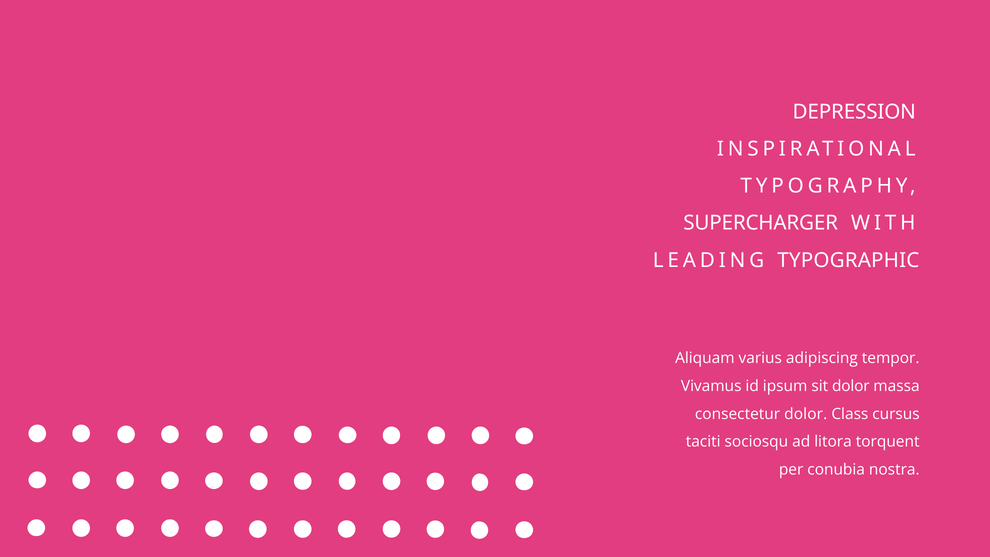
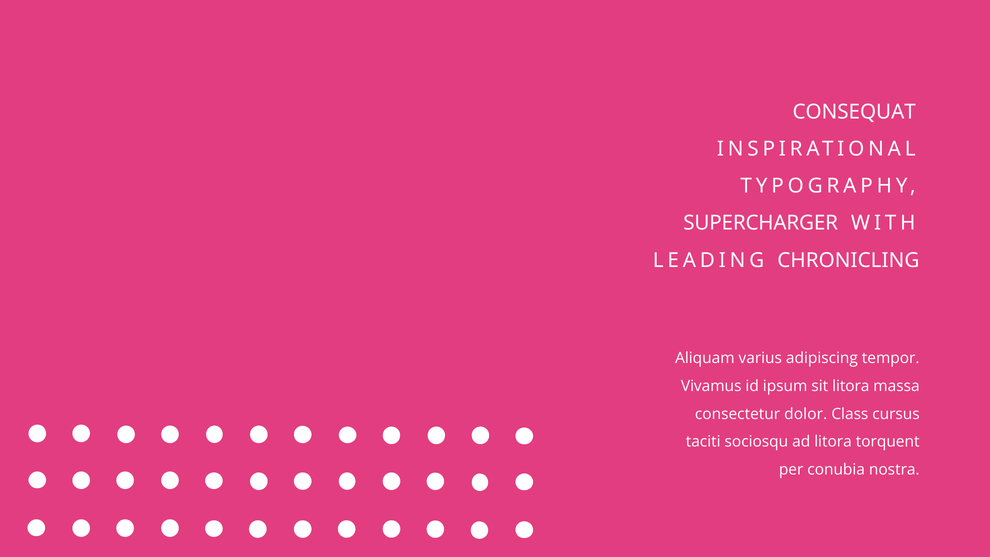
DEPRESSION: DEPRESSION -> CONSEQUAT (854, 112)
TYPOGRAPHIC: TYPOGRAPHIC -> CHRONICLING (848, 260)
sit dolor: dolor -> litora (851, 386)
